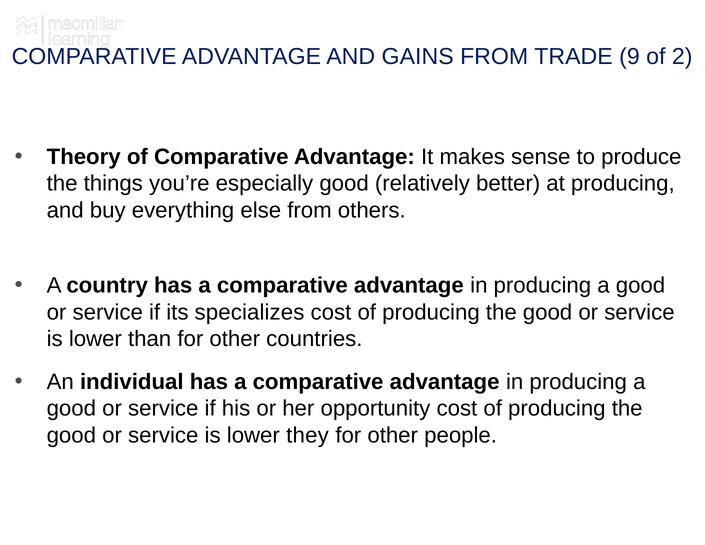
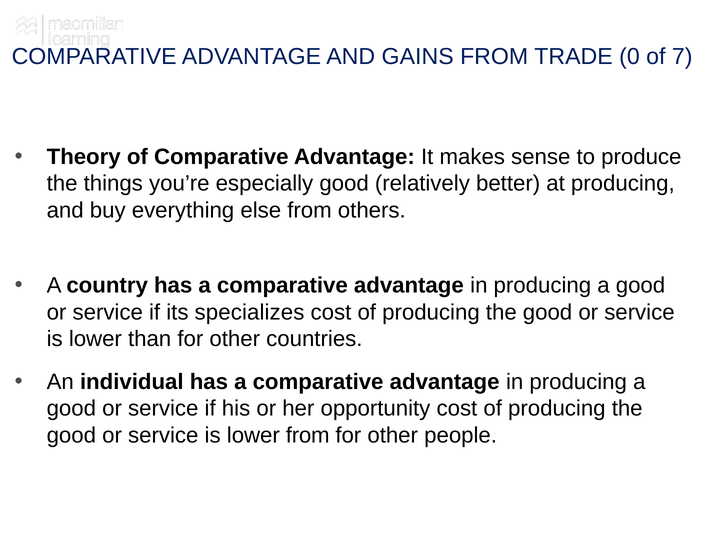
9: 9 -> 0 (629, 57)
2: 2 -> 7 (682, 57)
lower they: they -> from (308, 435)
